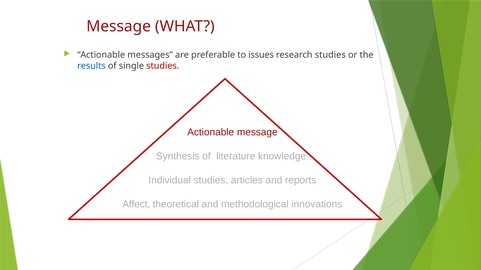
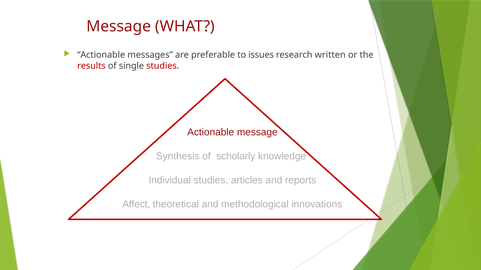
research studies: studies -> written (330, 55)
results colour: blue -> red (91, 66)
literature: literature -> scholarly (236, 156)
